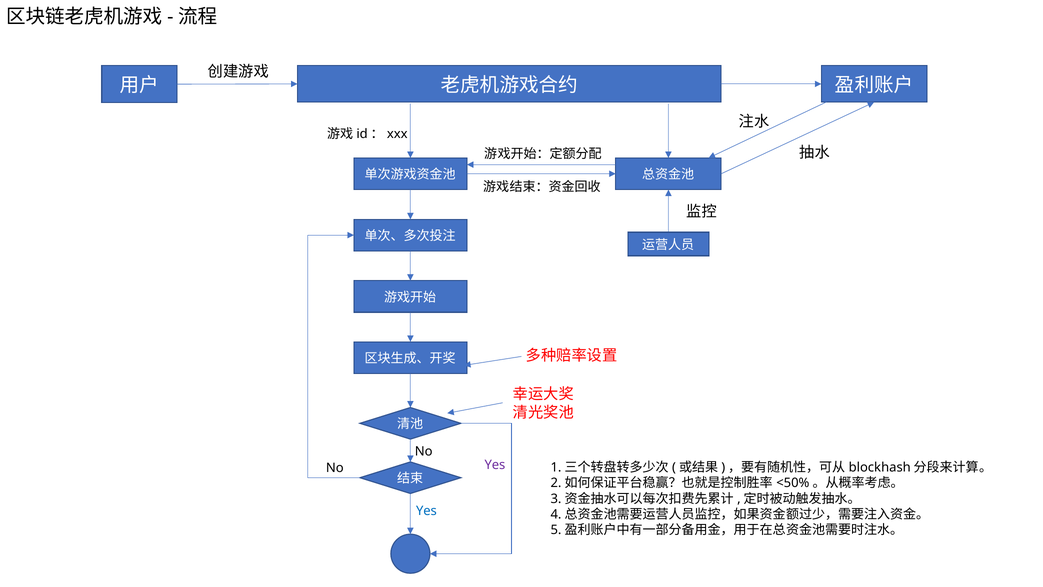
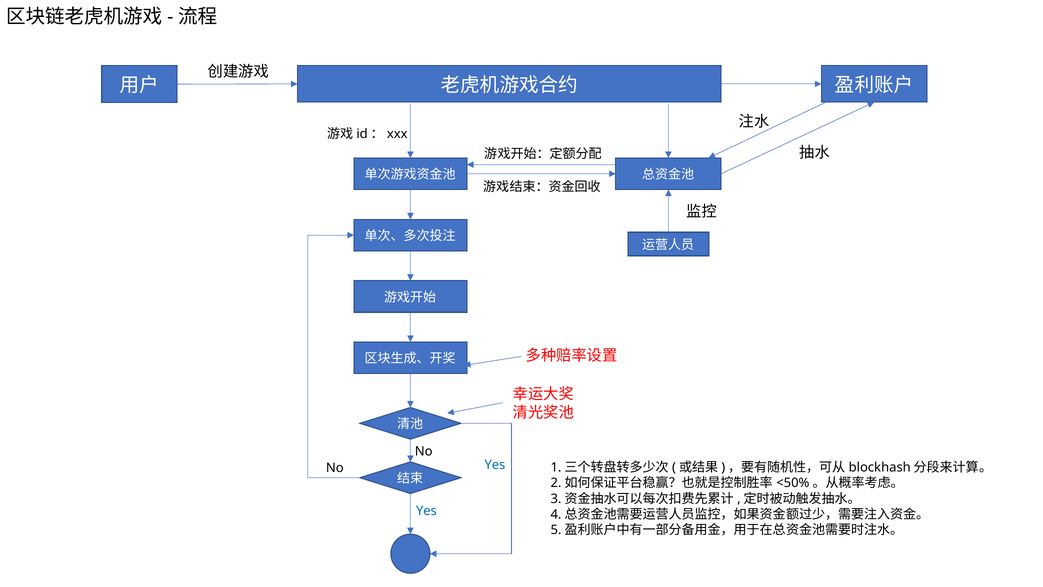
Yes colour: purple -> blue (495, 465)
